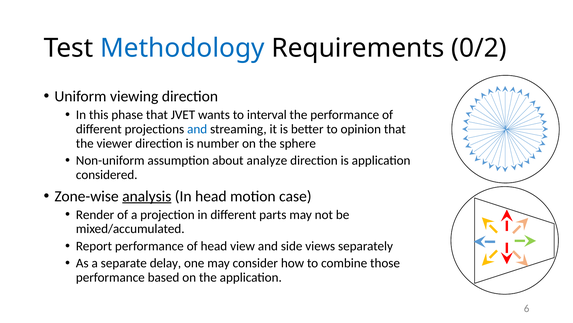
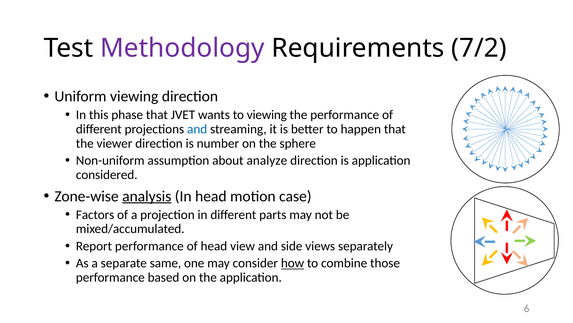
Methodology colour: blue -> purple (182, 48)
0/2: 0/2 -> 7/2 (479, 48)
to interval: interval -> viewing (267, 115)
opinion: opinion -> happen (361, 129)
Render: Render -> Factors (95, 214)
delay: delay -> same (165, 263)
how underline: none -> present (293, 263)
